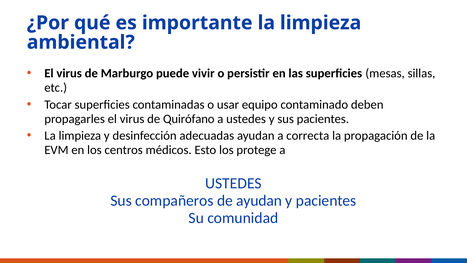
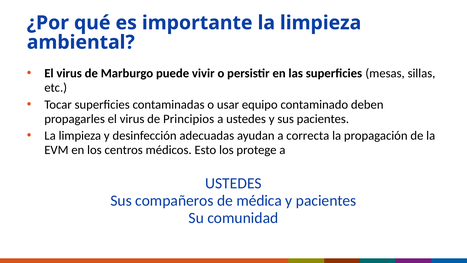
Quirófano: Quirófano -> Principios (189, 119)
de ayudan: ayudan -> médica (259, 200)
